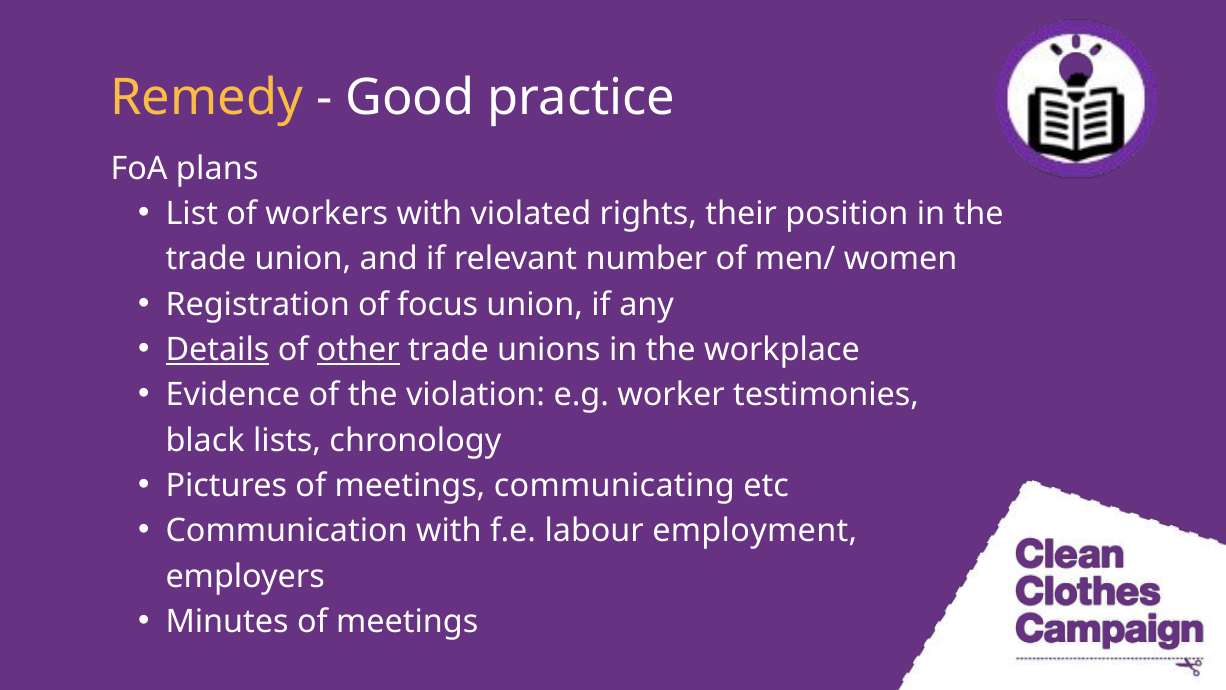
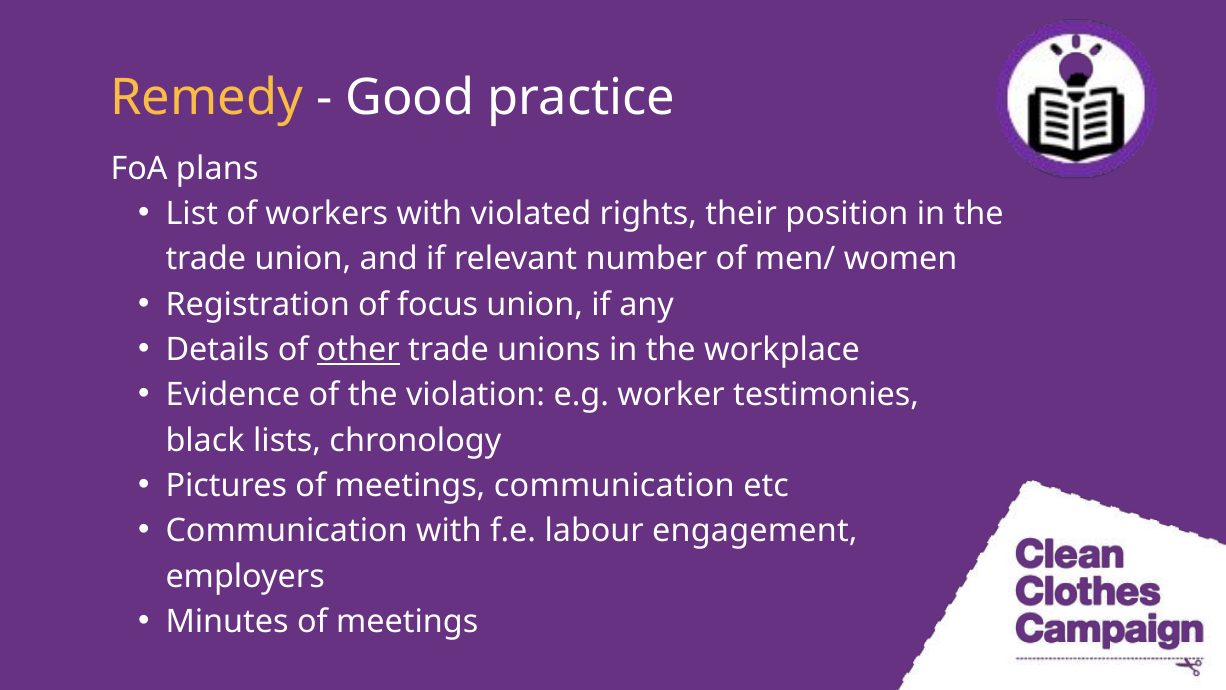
Details underline: present -> none (217, 350)
meetings communicating: communicating -> communication (614, 485)
employment: employment -> engagement (755, 531)
